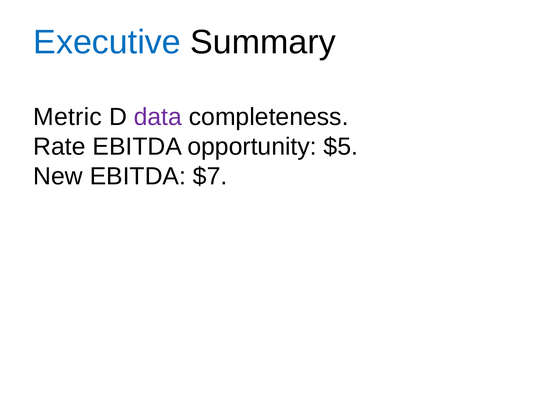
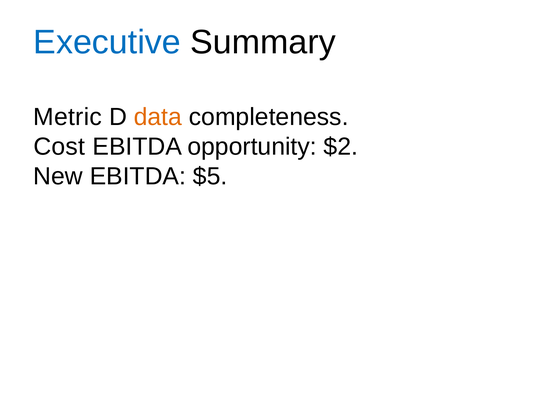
data colour: purple -> orange (158, 117)
Rate: Rate -> Cost (59, 147)
$5: $5 -> $2 (341, 147)
$7: $7 -> $5 (210, 176)
